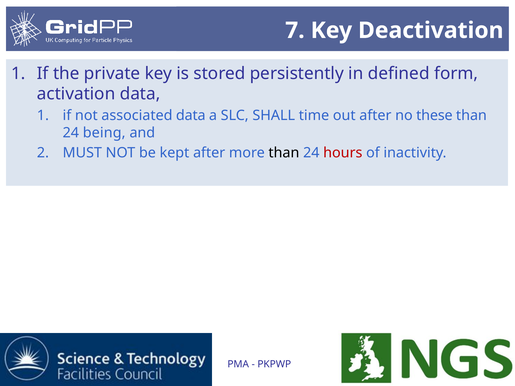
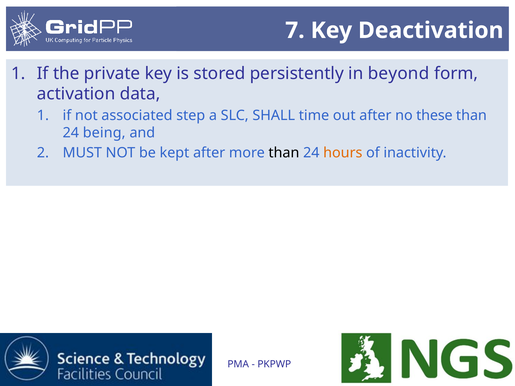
defined: defined -> beyond (399, 73)
associated data: data -> step (191, 116)
hours colour: red -> orange (343, 153)
